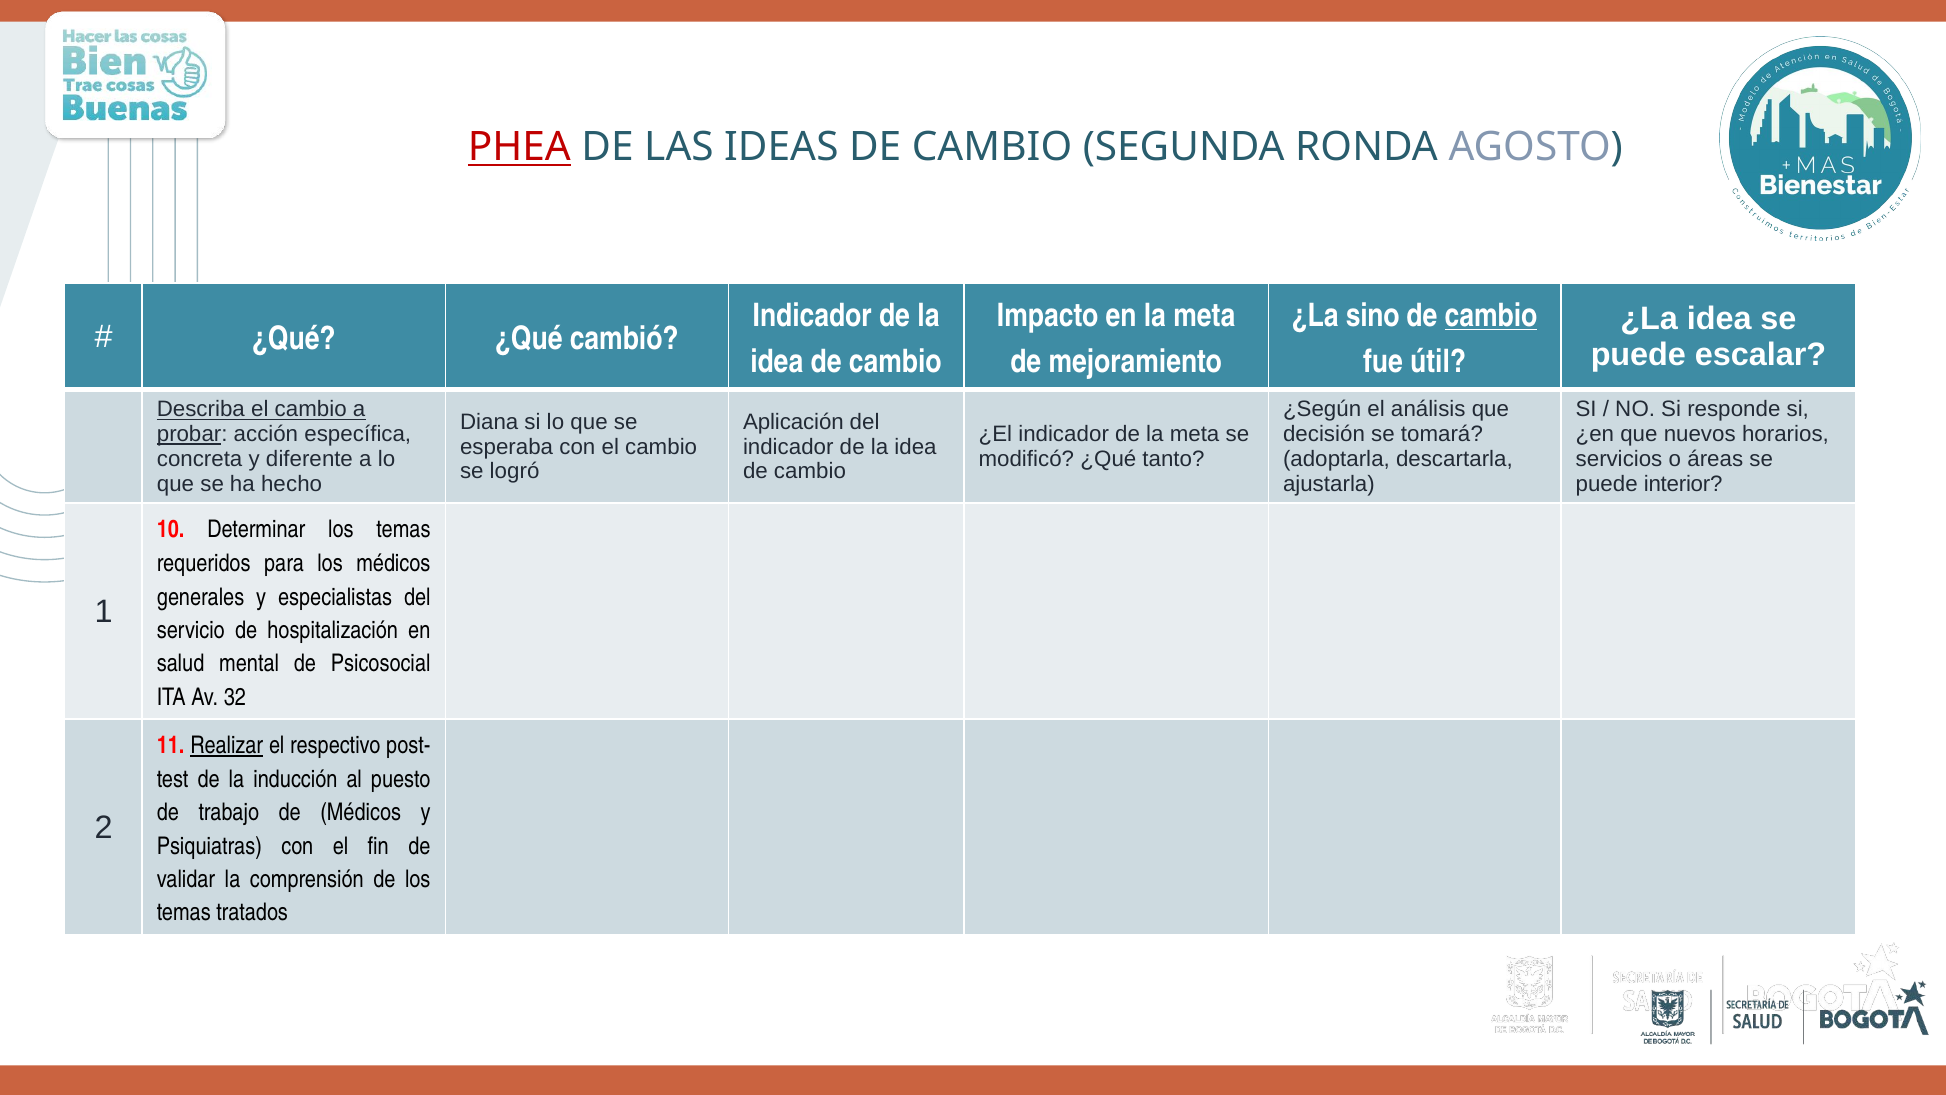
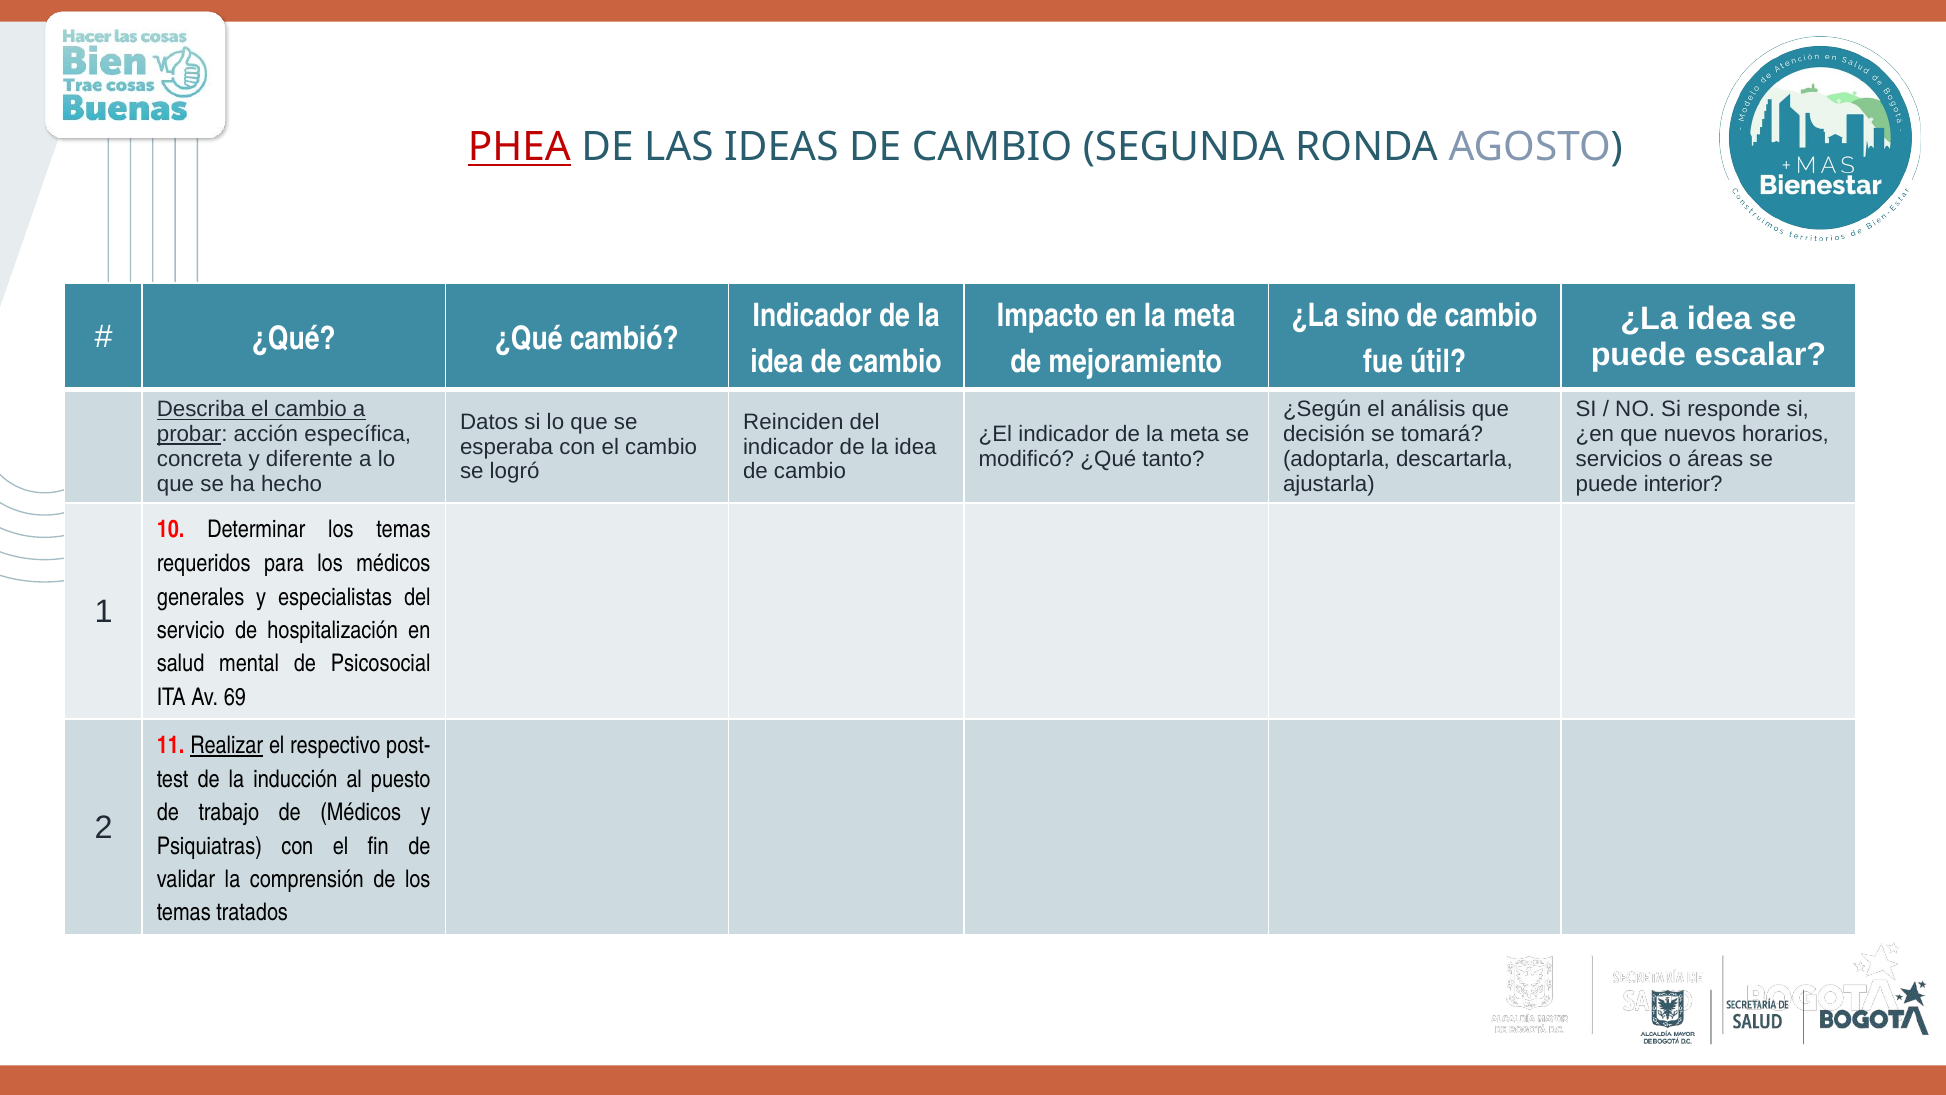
cambio underline: present -> none (1491, 315)
Diana: Diana -> Datos (489, 422)
Aplicación: Aplicación -> Reinciden (793, 422)
32: 32 -> 69 (235, 697)
